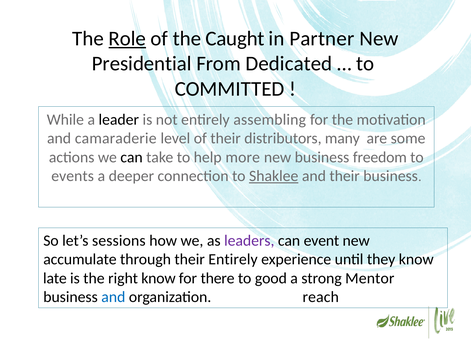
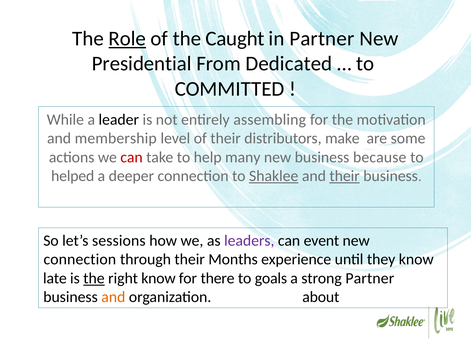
camaraderie: camaraderie -> membership (116, 138)
many: many -> make (342, 138)
can colour: black -> red (132, 157)
more: more -> many (243, 157)
freedom: freedom -> because (380, 157)
events: events -> helped (73, 176)
their underline: none -> present (345, 176)
accumulate: accumulate -> connection (80, 260)
their Entirely: Entirely -> Months (233, 260)
the underline: none -> present (94, 278)
good: good -> goals (271, 278)
strong Mentor: Mentor -> Partner (370, 278)
and colour: blue -> orange (113, 297)
reach: reach -> about (321, 297)
